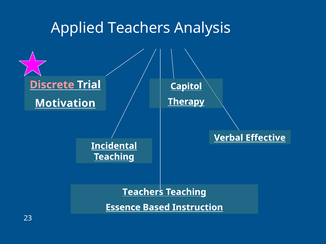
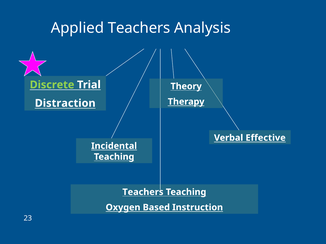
Discrete colour: pink -> light green (52, 85)
Capitol: Capitol -> Theory (186, 86)
Motivation: Motivation -> Distraction (65, 103)
Essence: Essence -> Oxygen (123, 208)
